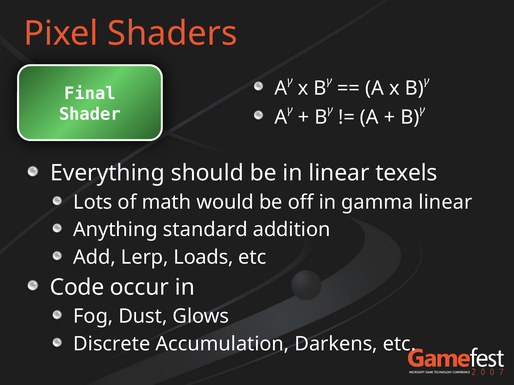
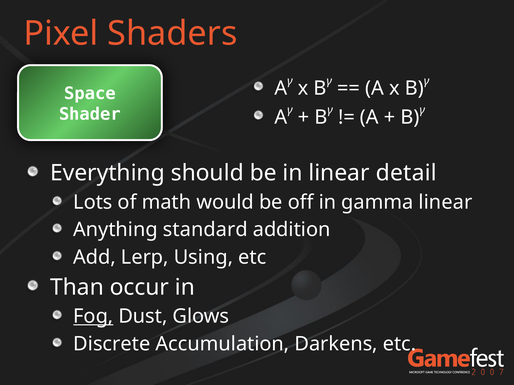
Final: Final -> Space (90, 94)
texels: texels -> detail (406, 173)
Loads: Loads -> Using (203, 258)
Code: Code -> Than (77, 288)
Fog underline: none -> present (93, 317)
